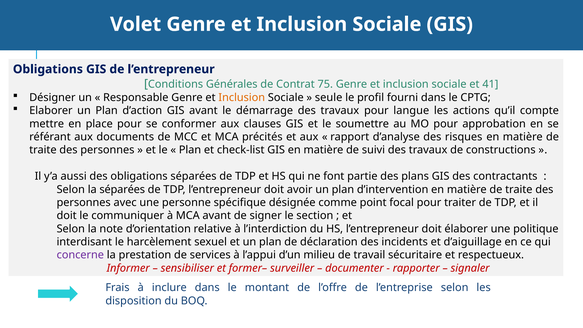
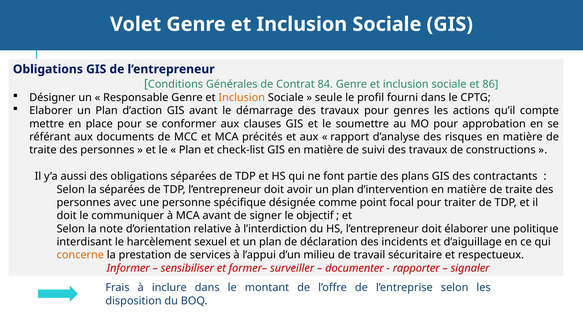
75: 75 -> 84 (325, 84)
41: 41 -> 86 (490, 84)
langue: langue -> genres (411, 111)
section: section -> objectif (315, 216)
concerne colour: purple -> orange (80, 255)
